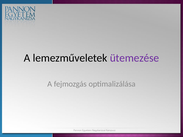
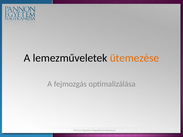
ütemezése colour: purple -> orange (134, 58)
